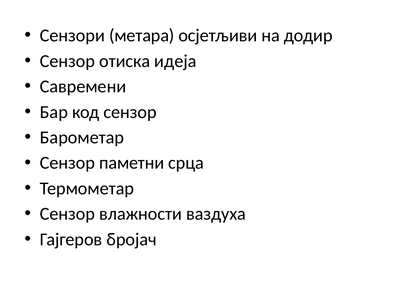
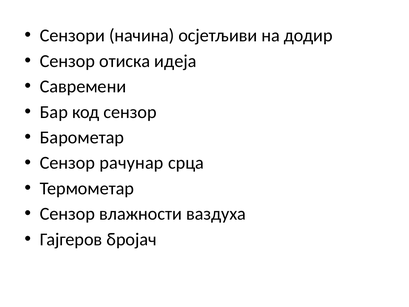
метара: метара -> начина (142, 36)
паметни: паметни -> рачунар (132, 163)
